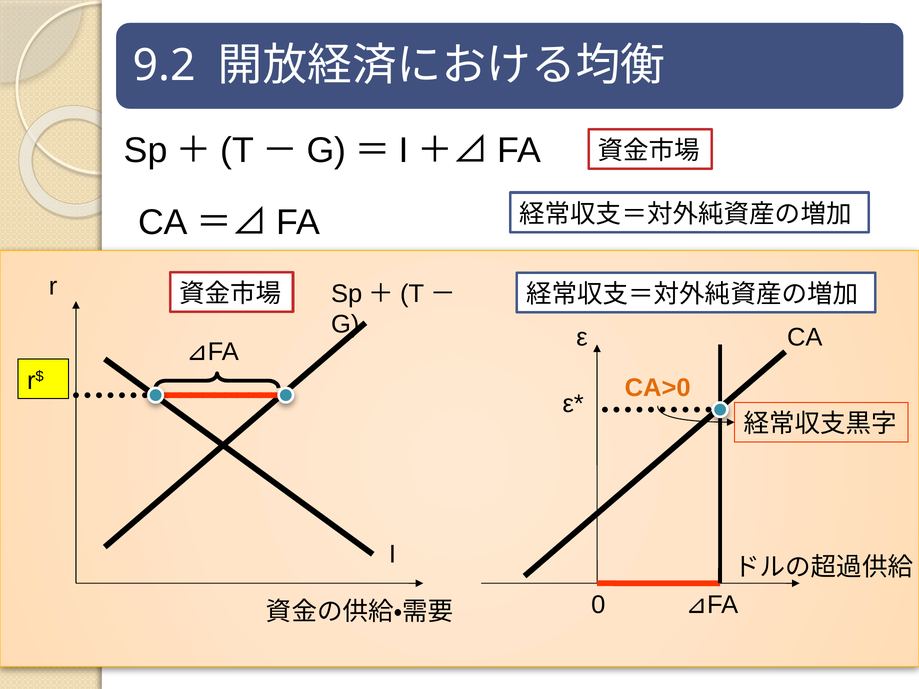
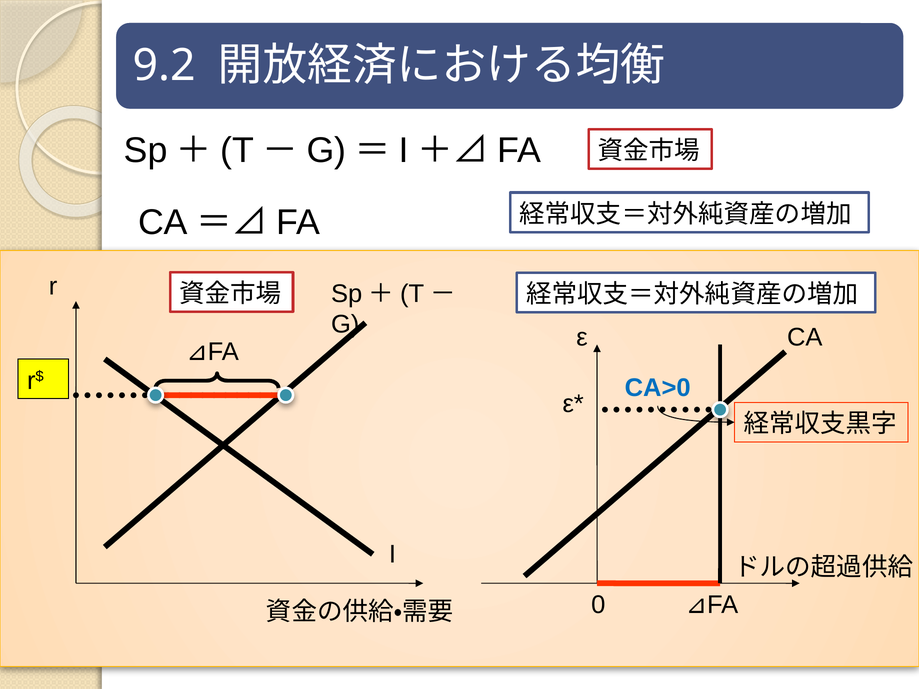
CA>0 colour: orange -> blue (658, 388)
